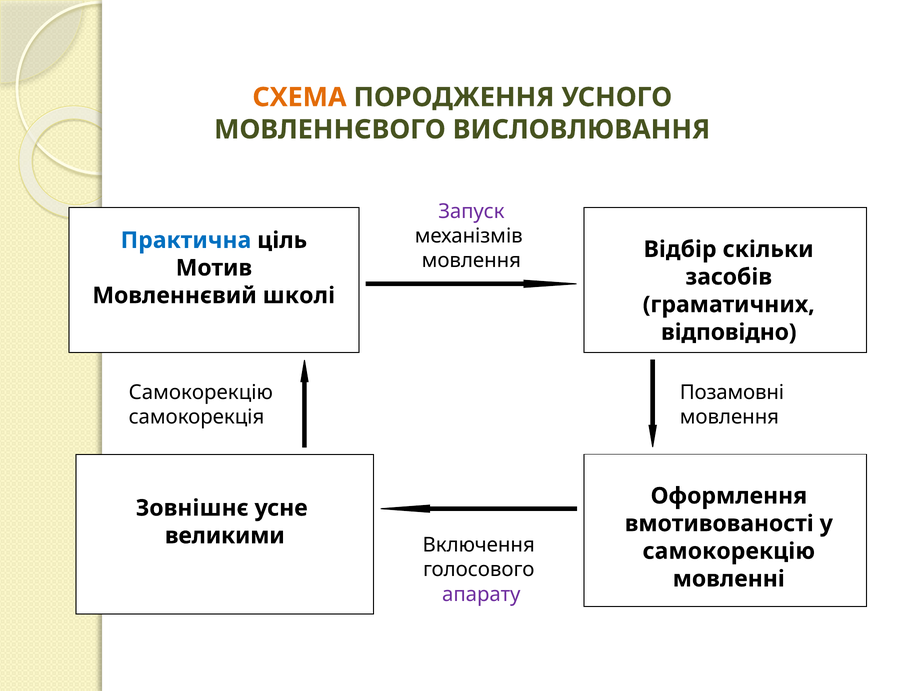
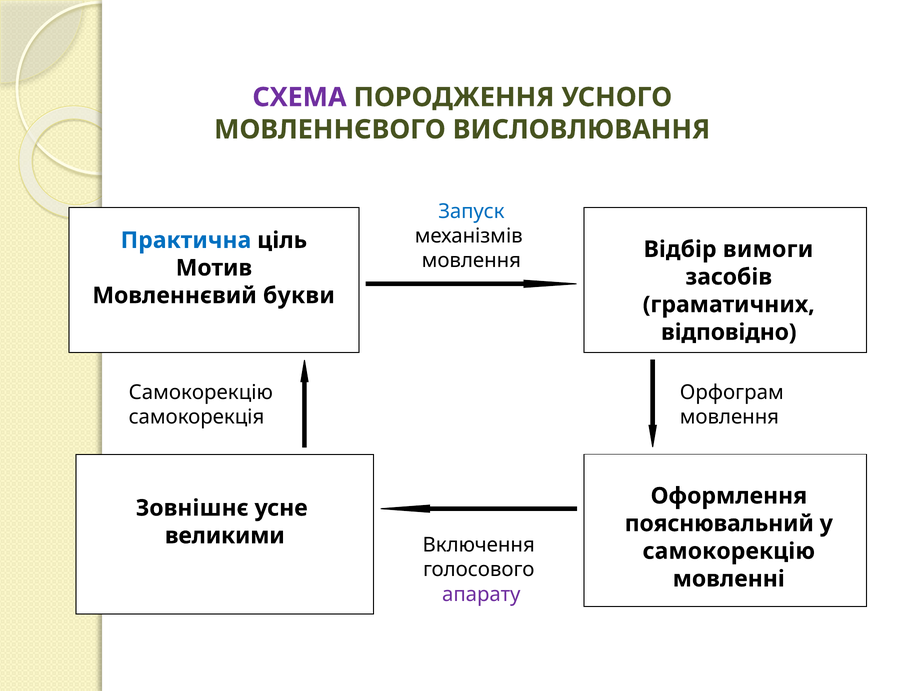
СХЕМА colour: orange -> purple (300, 97)
Запуск colour: purple -> blue (471, 211)
скільки: скільки -> вимоги (768, 249)
школі: школі -> букви (299, 295)
Позамовні: Позамовні -> Орфограм (732, 393)
вмотивованості: вмотивованості -> пояснювальний (719, 523)
